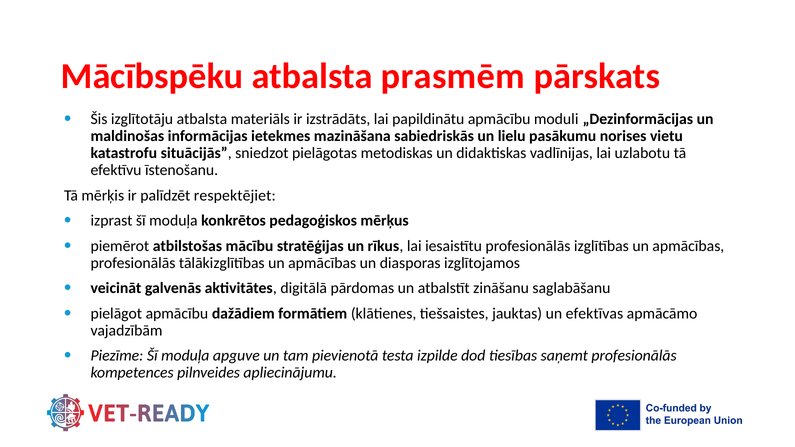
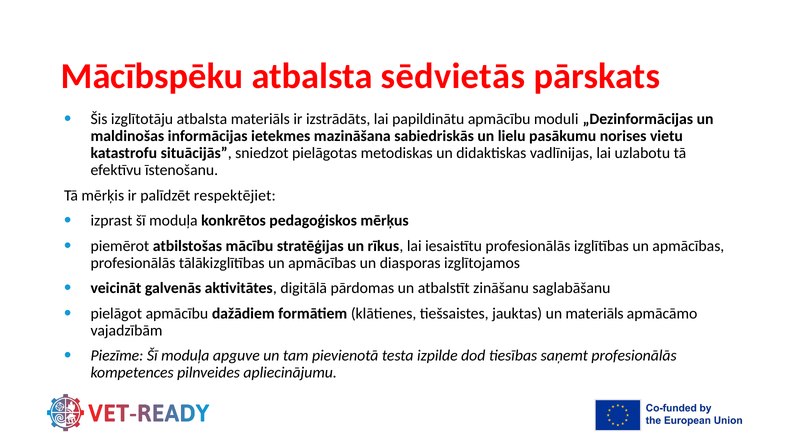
prasmēm: prasmēm -> sēdvietās (453, 76)
un efektīvas: efektīvas -> materiāls (595, 314)
